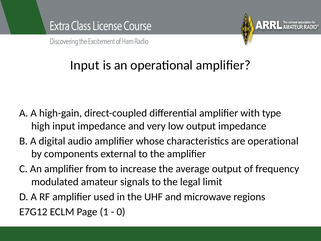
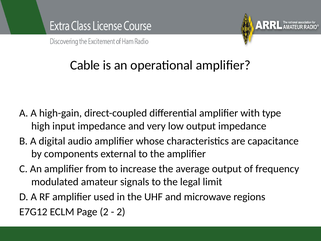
Input: Input -> Cable (85, 65)
are operational: operational -> capacitance (273, 141)
Page 1: 1 -> 2 (104, 211)
0: 0 -> 2 (121, 211)
